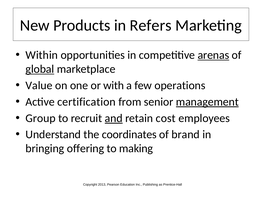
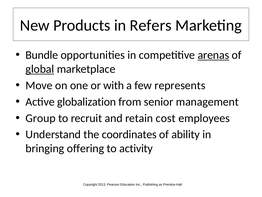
Within: Within -> Bundle (42, 55)
Value: Value -> Move (39, 85)
operations: operations -> represents (180, 85)
certification: certification -> globalization (87, 102)
management underline: present -> none (207, 102)
and underline: present -> none (114, 118)
brand: brand -> ability (186, 134)
making: making -> activity (136, 148)
